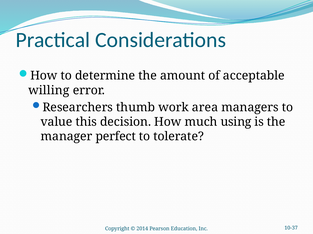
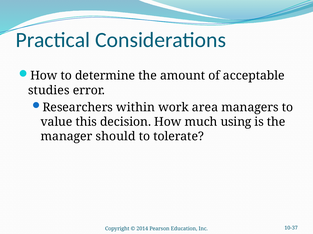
willing: willing -> studies (49, 91)
thumb: thumb -> within (136, 108)
perfect: perfect -> should (116, 137)
